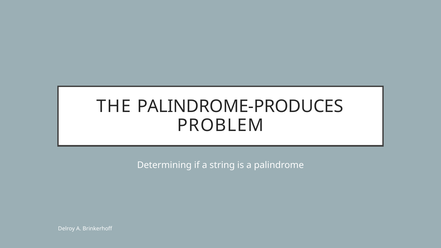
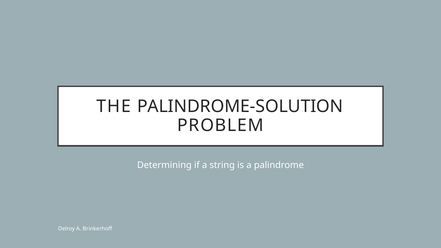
PALINDROME-PRODUCES: PALINDROME-PRODUCES -> PALINDROME-SOLUTION (240, 107)
